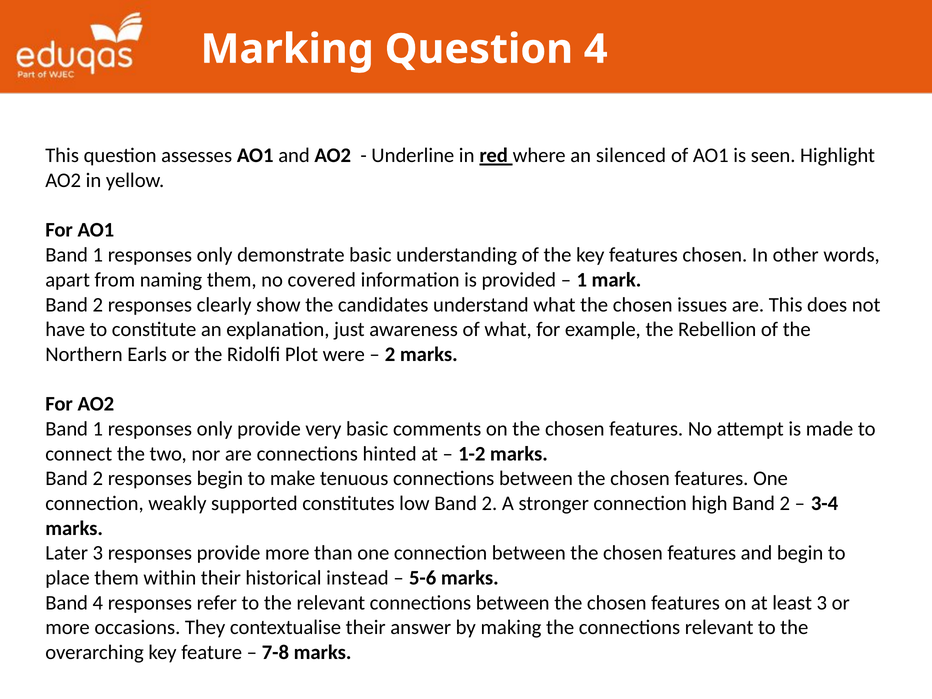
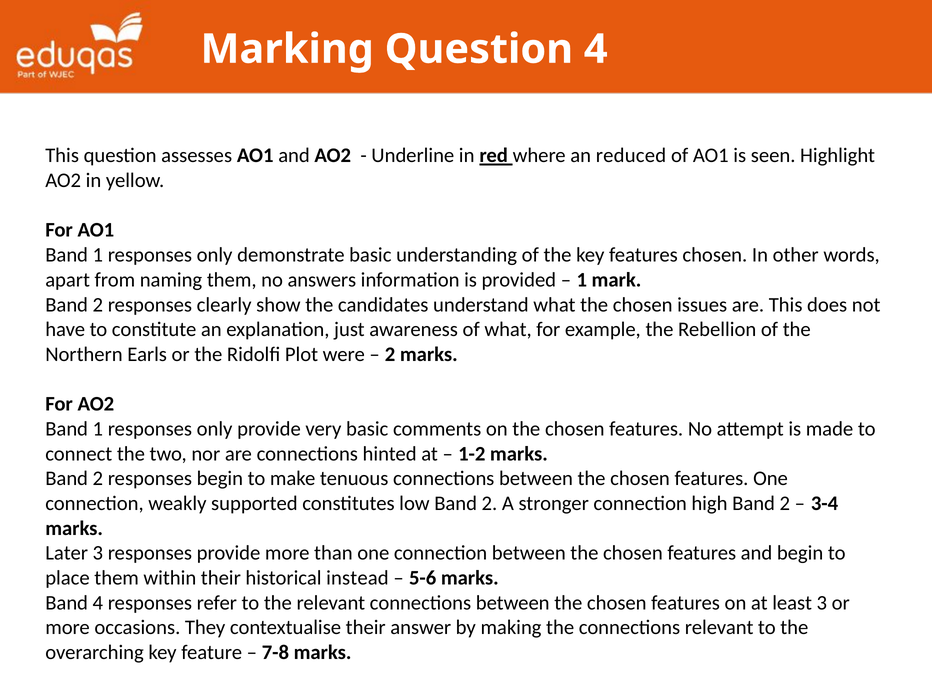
silenced: silenced -> reduced (631, 156)
covered: covered -> answers (322, 280)
